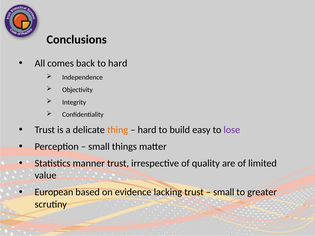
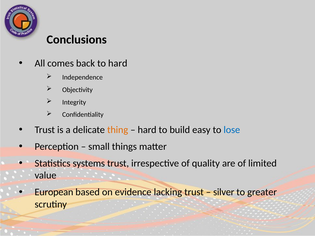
lose colour: purple -> blue (232, 130)
manner: manner -> systems (89, 164)
small: small -> silver (224, 192)
